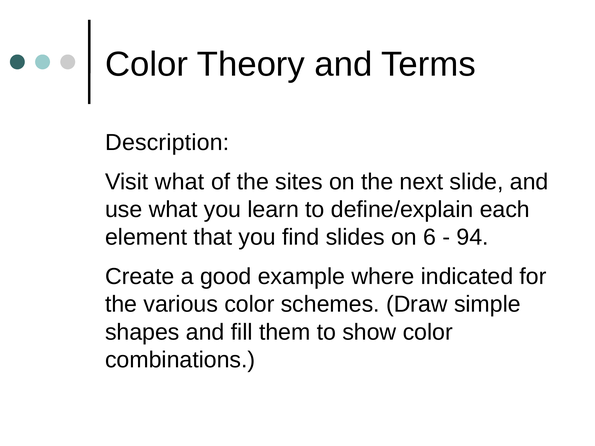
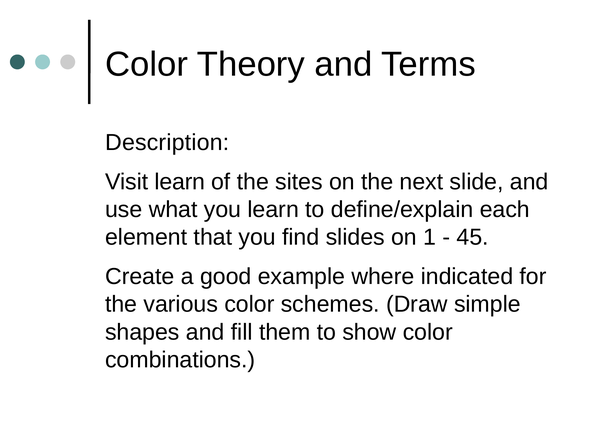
Visit what: what -> learn (180, 182)
6: 6 -> 1 (430, 237)
94: 94 -> 45 (473, 237)
